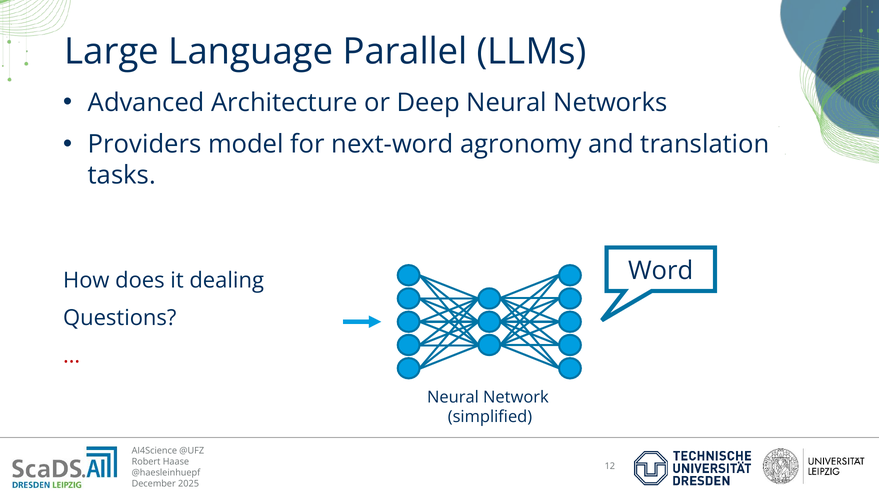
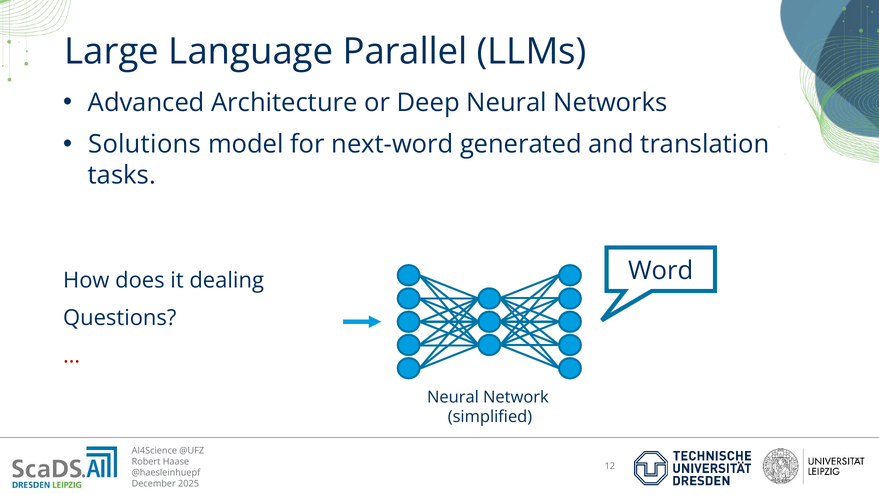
Providers: Providers -> Solutions (145, 144)
agronomy: agronomy -> generated (521, 144)
